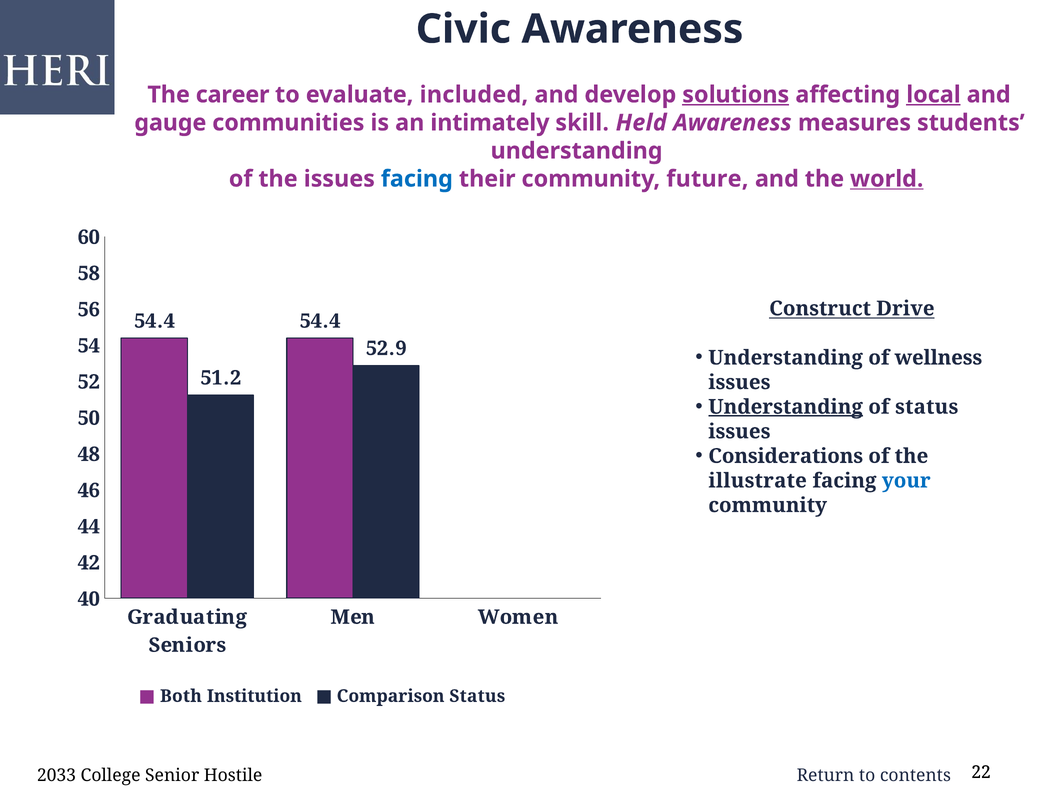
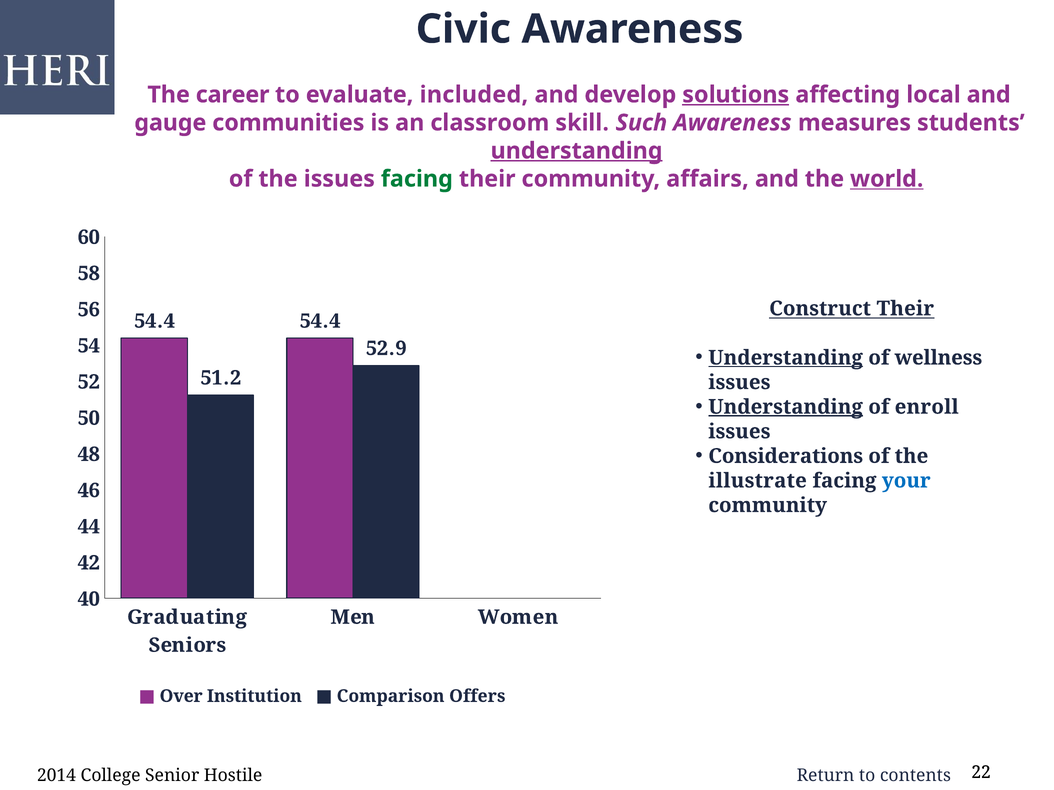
local underline: present -> none (933, 95)
intimately: intimately -> classroom (490, 123)
Held: Held -> Such (641, 123)
understanding underline: none -> present (577, 151)
facing colour: blue -> green (417, 179)
future: future -> affairs (707, 179)
Construct Drive: Drive -> Their (905, 309)
Understanding underline: none -> present (786, 358)
of status: status -> enroll (927, 407)
Both: Both -> Over (181, 697)
Comparison Status: Status -> Offers (477, 697)
2033: 2033 -> 2014 (56, 776)
